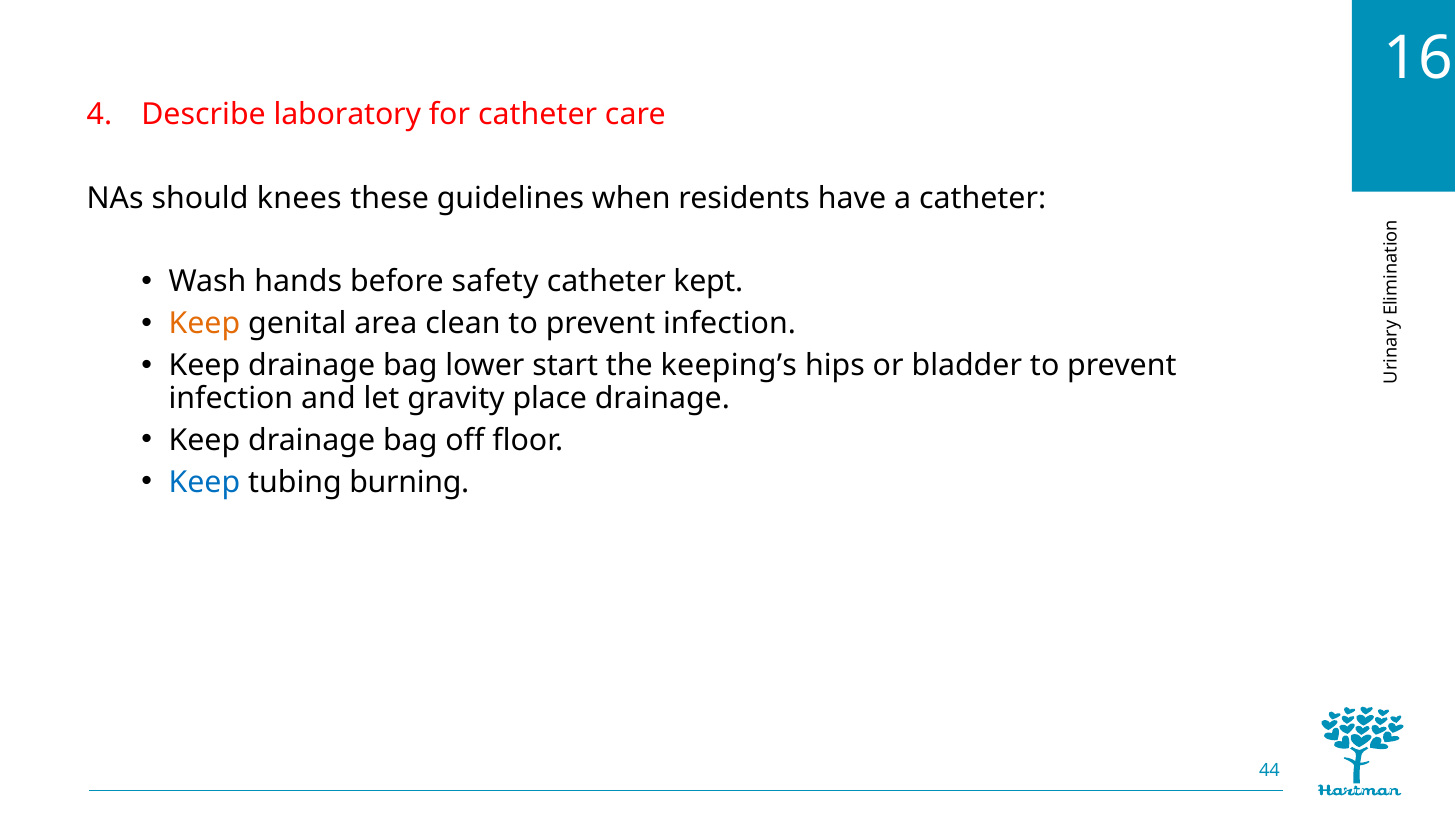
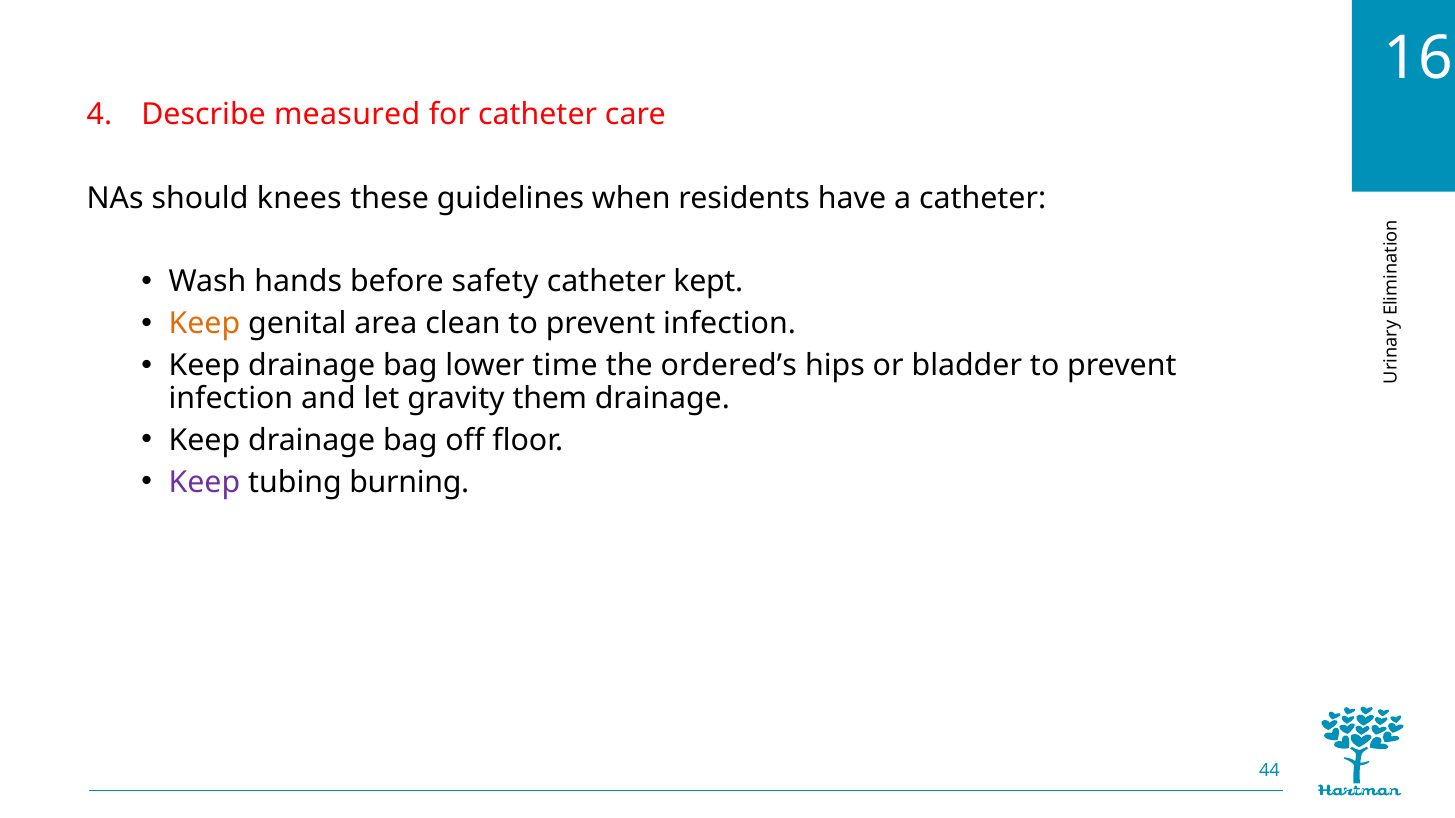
laboratory: laboratory -> measured (347, 115)
start: start -> time (565, 366)
keeping’s: keeping’s -> ordered’s (729, 366)
place: place -> them (550, 399)
Keep colour: blue -> purple (204, 482)
